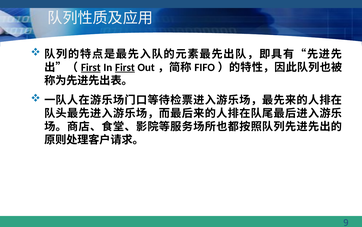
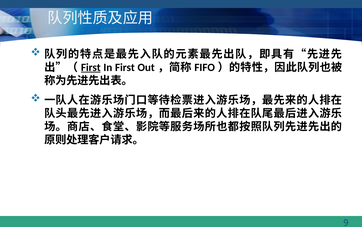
First underline: present -> none (125, 67)
